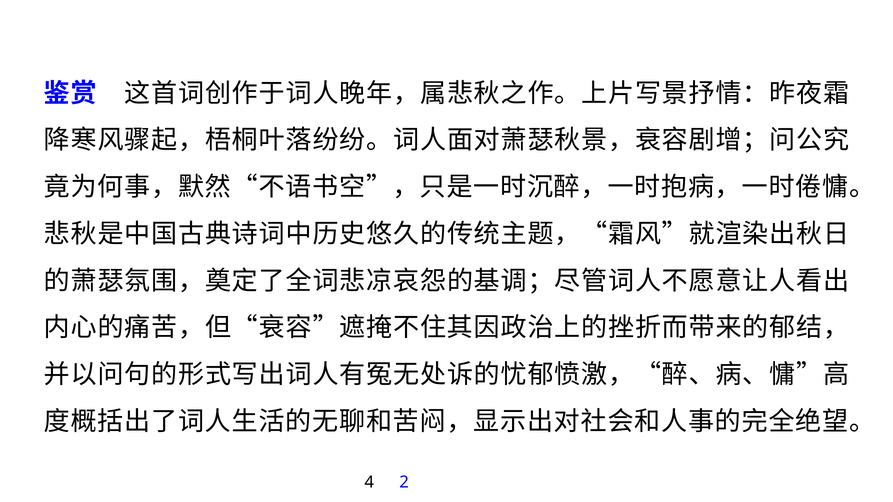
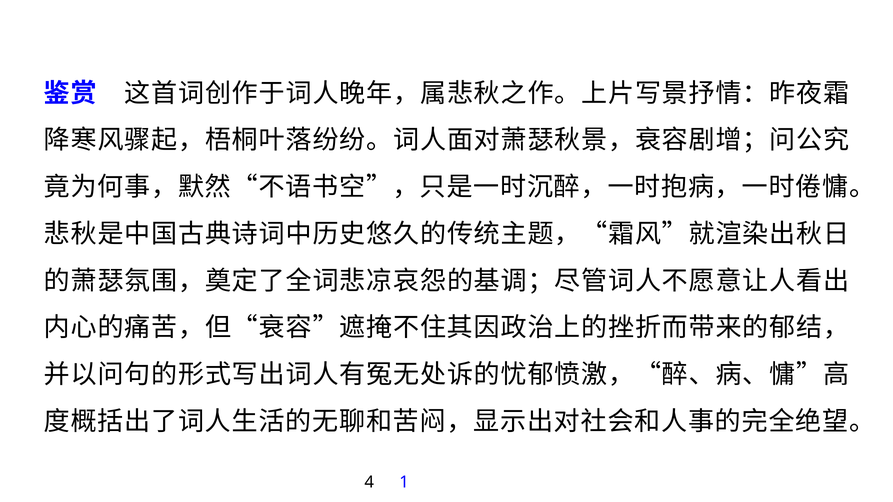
2: 2 -> 1 (404, 483)
